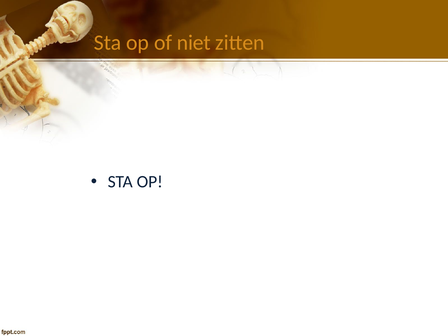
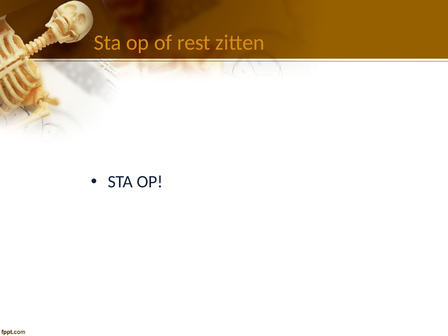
niet: niet -> rest (194, 43)
